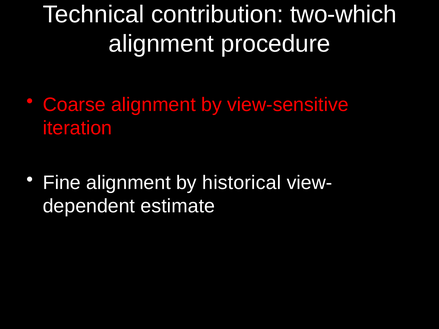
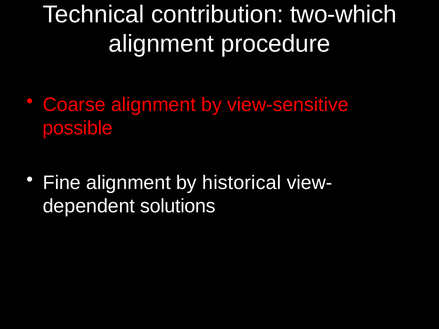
iteration: iteration -> possible (78, 128)
estimate: estimate -> solutions (178, 206)
